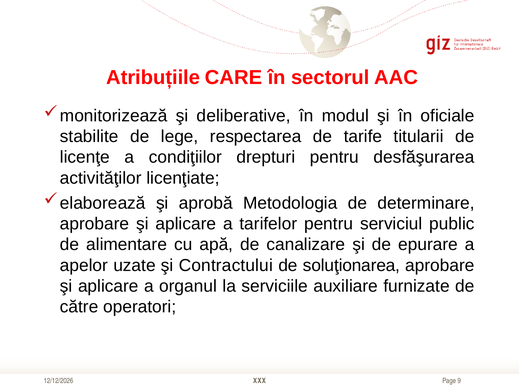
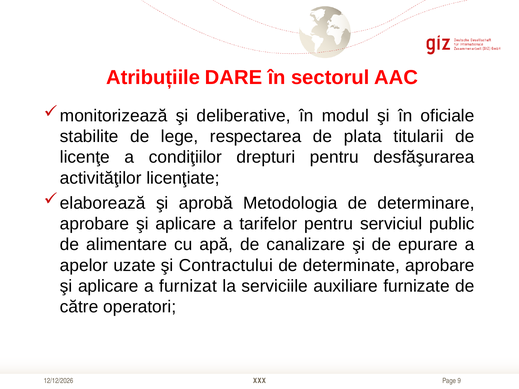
CARE: CARE -> DARE (234, 78)
tarife: tarife -> plata (363, 137)
soluţionarea: soluţionarea -> determinate (351, 265)
organul: organul -> furnizat (188, 286)
